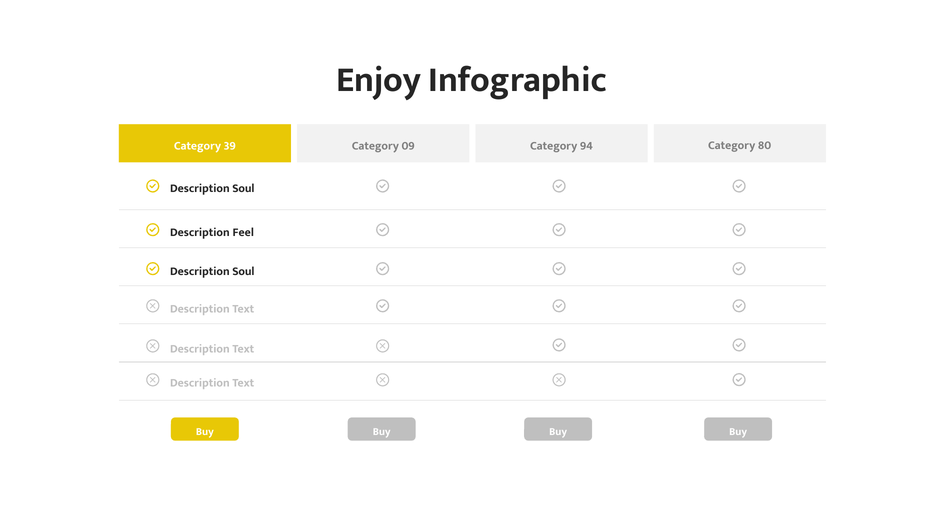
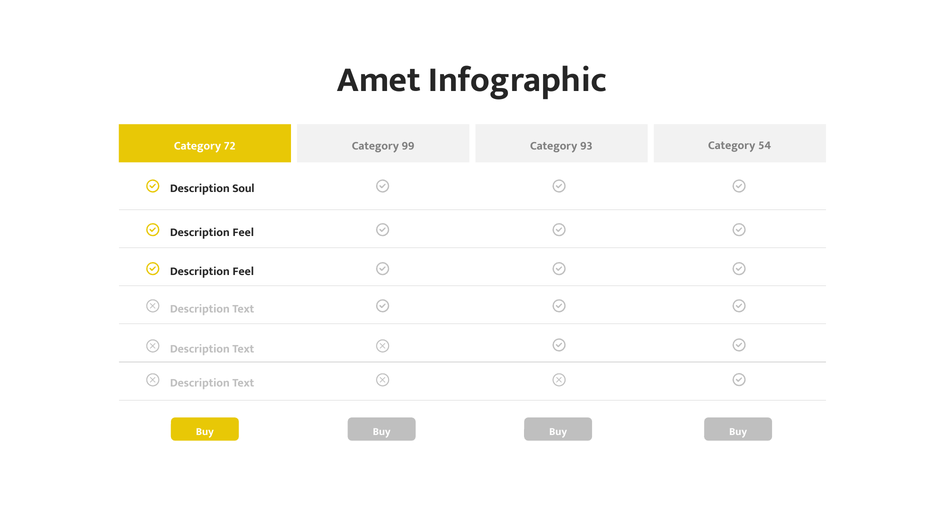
Enjoy: Enjoy -> Amet (379, 80)
39: 39 -> 72 (230, 146)
09: 09 -> 99 (408, 146)
94: 94 -> 93 (586, 146)
80: 80 -> 54 (765, 145)
Soul: Soul -> Feel (243, 271)
